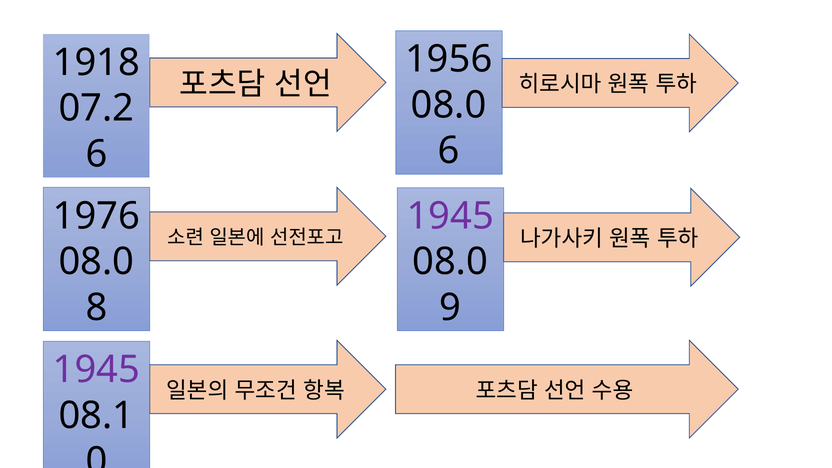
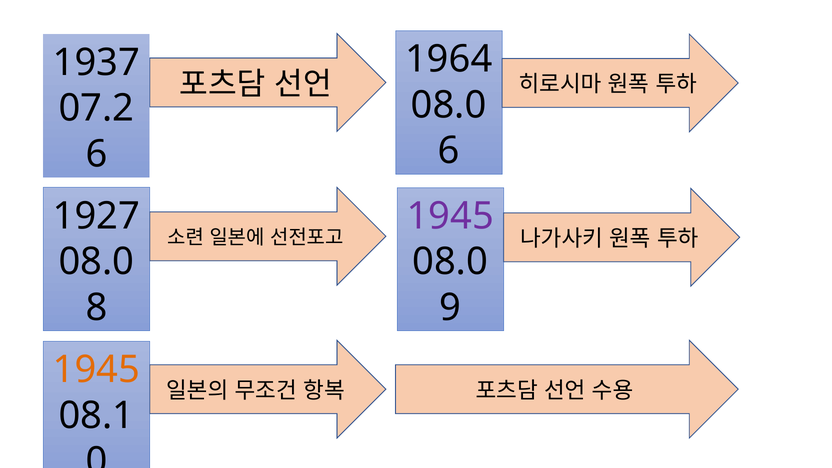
1956: 1956 -> 1964 (449, 59)
1918: 1918 -> 1937 (96, 63)
1976: 1976 -> 1927 (96, 216)
1945 colour: purple -> orange (96, 370)
